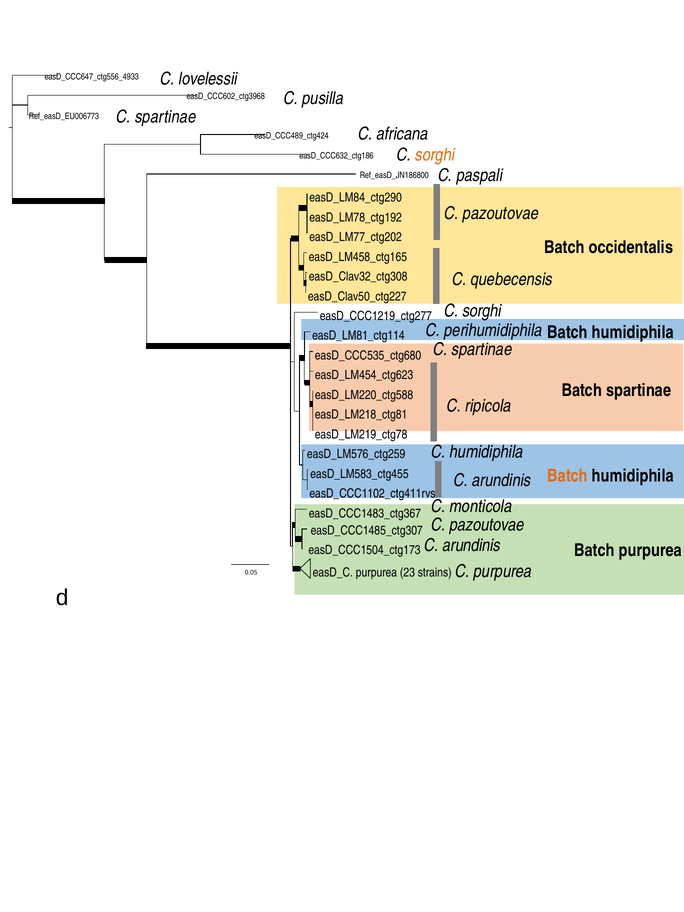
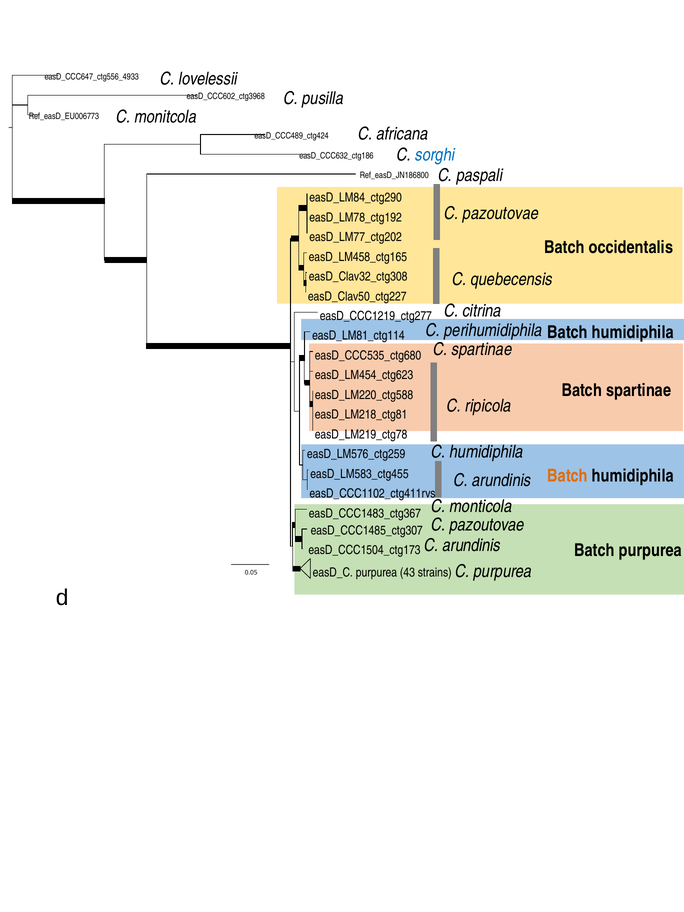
spartinae: spartinae -> monitcola (166, 117)
sorghi colour: orange -> blue (435, 155)
sorghi: sorghi -> citrina (482, 311)
23: 23 -> 43 (408, 573)
